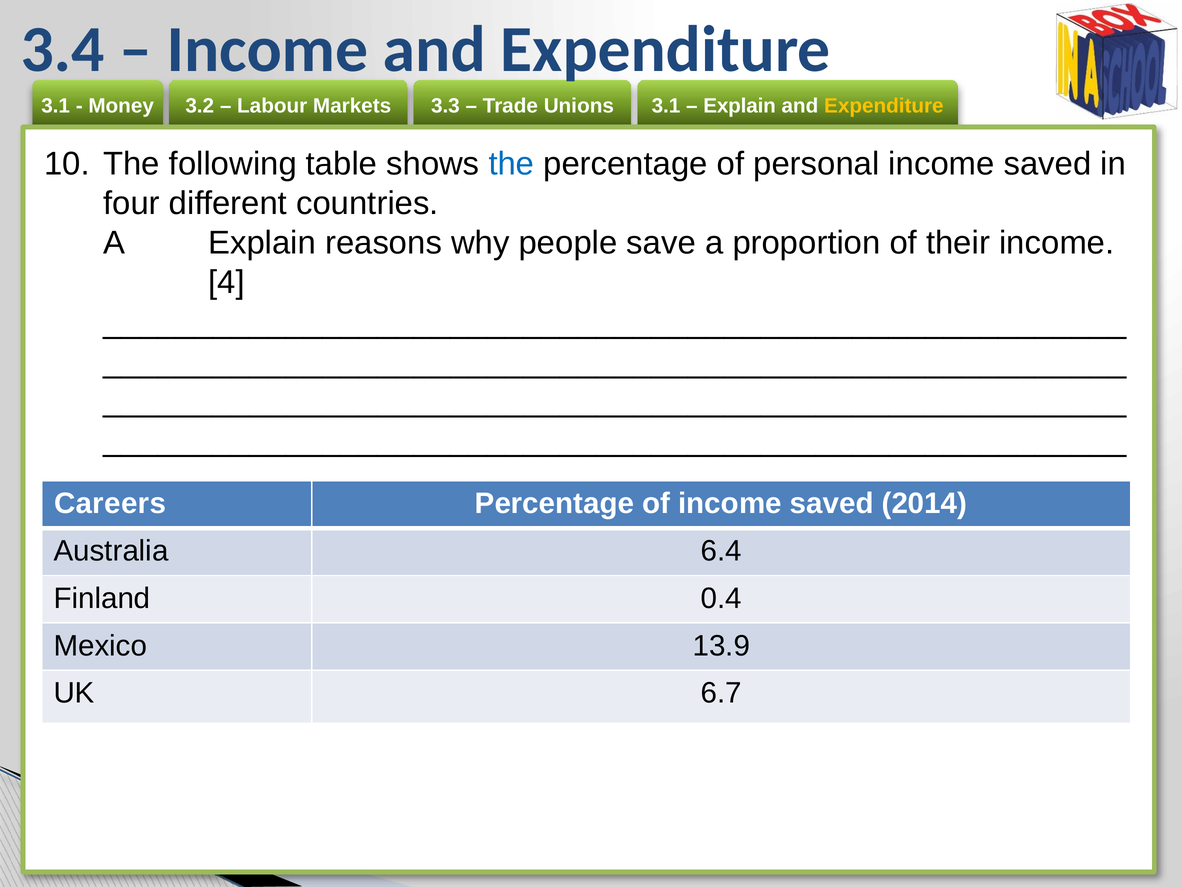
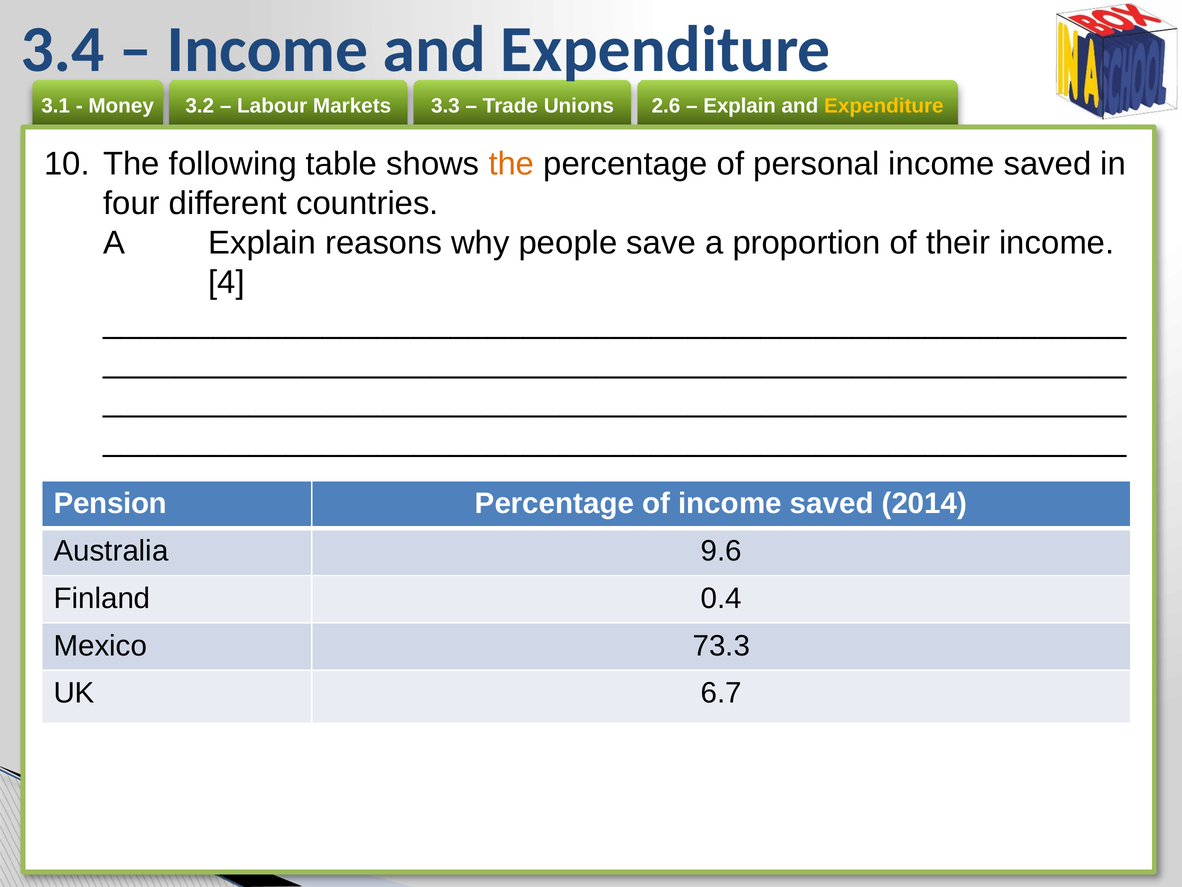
3.1: 3.1 -> 2.6 (666, 106)
the colour: blue -> orange (511, 164)
Careers: Careers -> Pension (110, 503)
6.4: 6.4 -> 9.6 (721, 551)
13.9: 13.9 -> 73.3 (721, 645)
